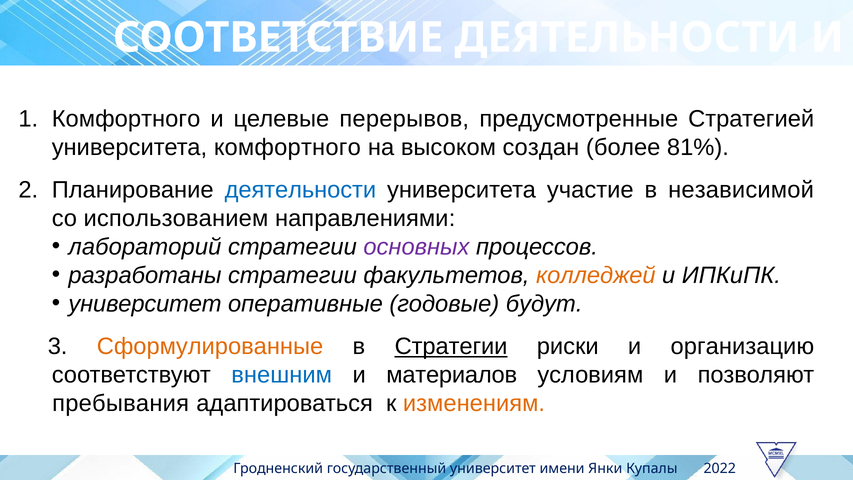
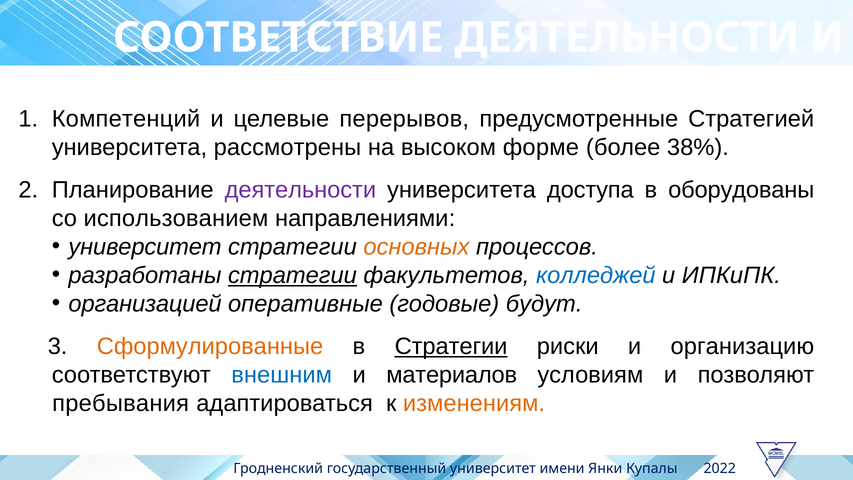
Комфортного: Комфортного -> Компетенций (126, 119)
университета комфортного: комфортного -> рассмотрены (288, 147)
создан: создан -> форме (541, 147)
81%: 81% -> 38% (698, 147)
деятельности colour: blue -> purple (300, 190)
участие: участие -> доступа (590, 190)
независимой: независимой -> оборудованы (741, 190)
лабораторий: лабораторий -> университет (145, 247)
основных colour: purple -> orange (416, 247)
стратегии underline: none -> present (292, 275)
колледжей colour: orange -> blue (596, 275)
университет: университет -> организацией (145, 304)
